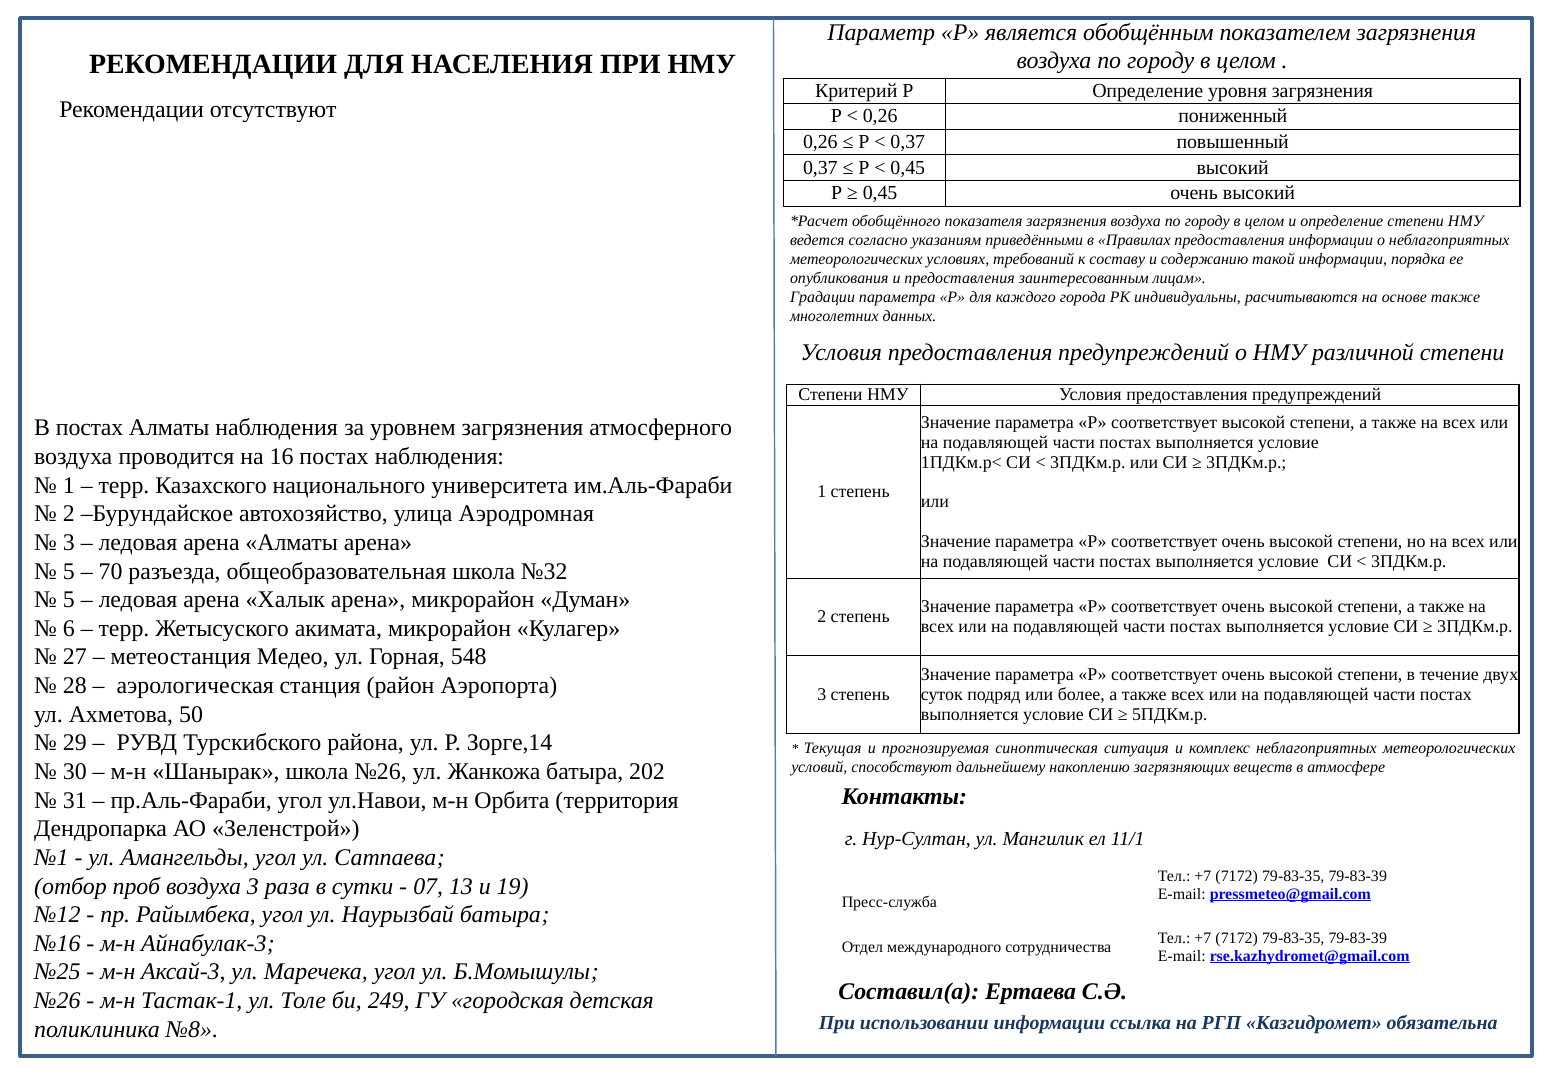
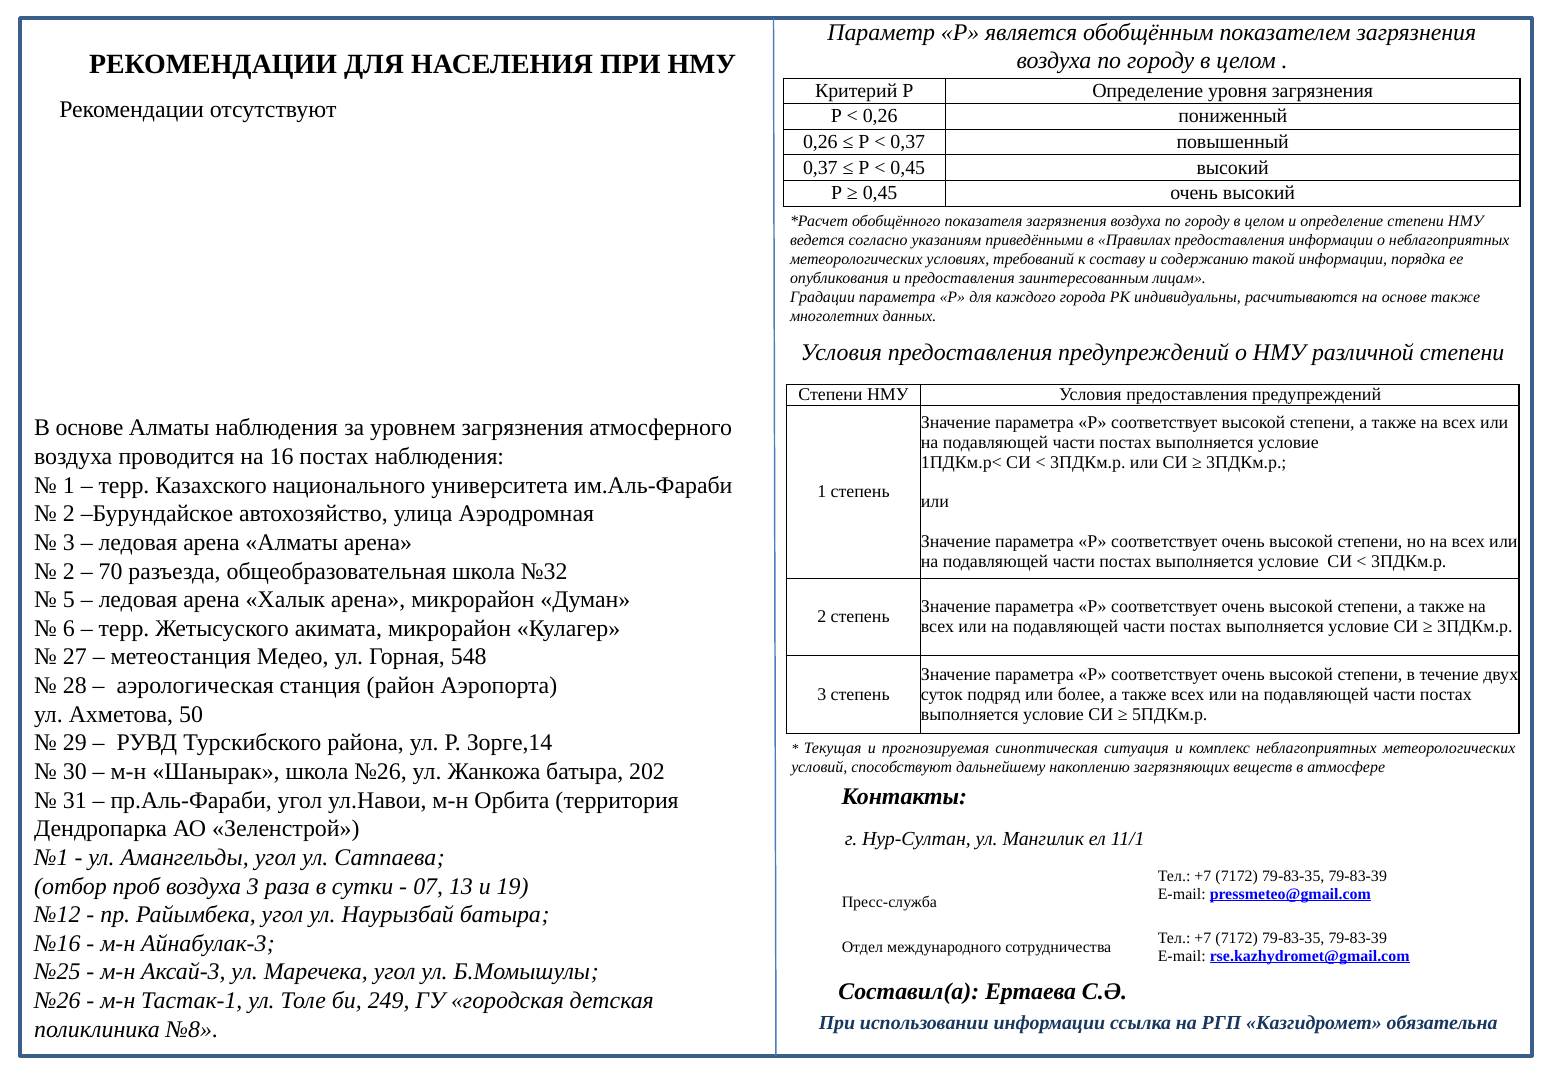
В постах: постах -> основе (90, 428)
5: 5 -> 2 (69, 571)
